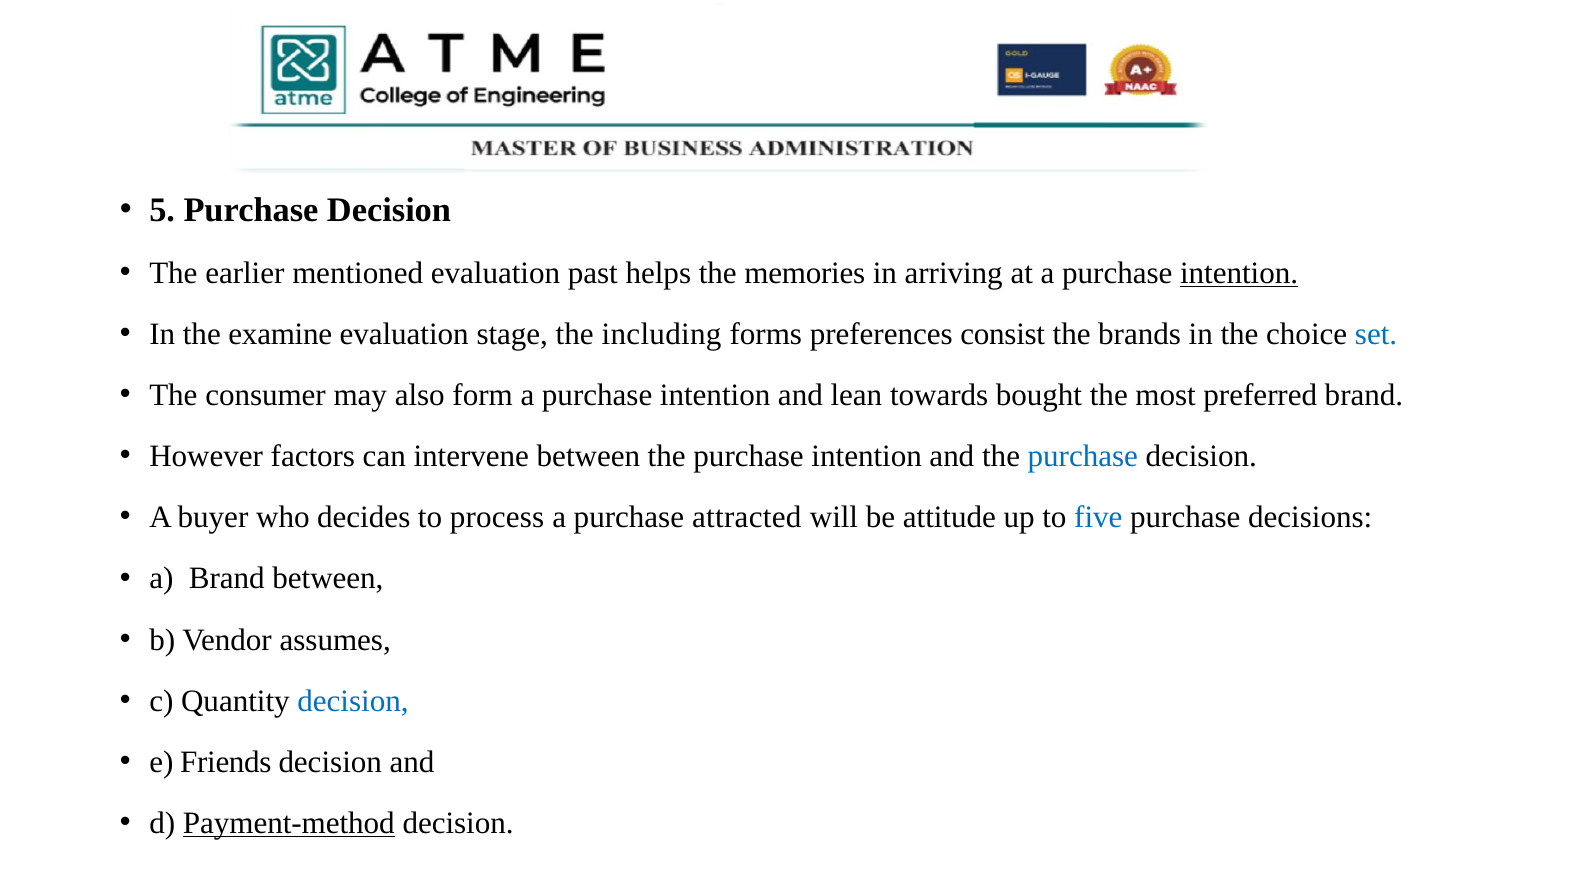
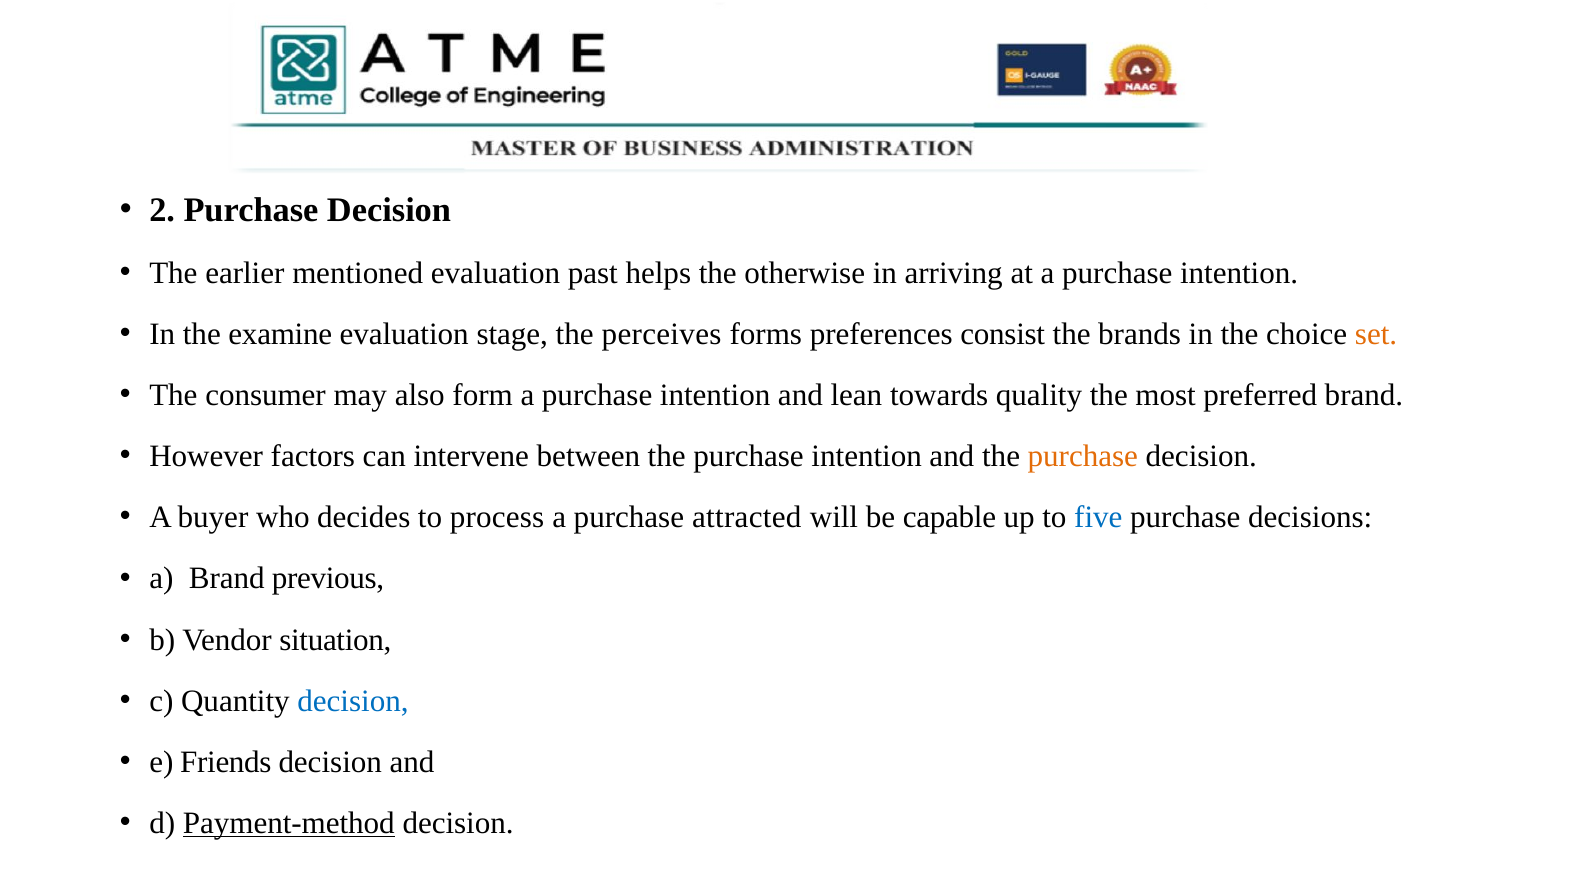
5: 5 -> 2 (162, 210)
memories: memories -> otherwise (805, 273)
intention underline: present -> none (1239, 273)
including: including -> perceives (662, 334)
set colour: blue -> orange (1376, 334)
bought: bought -> quality (1039, 395)
purchase colour: blue -> orange (1083, 457)
attitude: attitude -> capable (950, 518)
Brand between: between -> previous (328, 579)
assumes: assumes -> situation (335, 640)
